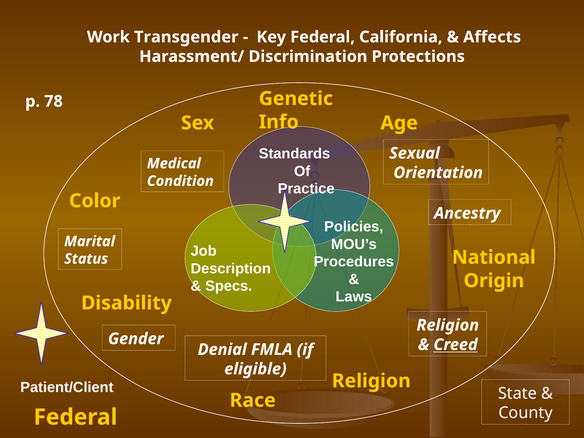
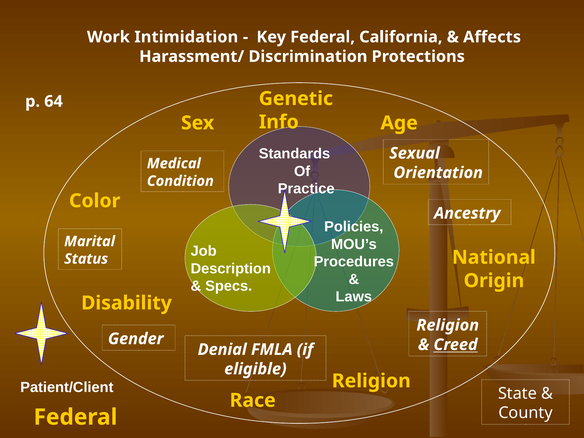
Transgender: Transgender -> Intimidation (186, 37)
78: 78 -> 64 (54, 101)
